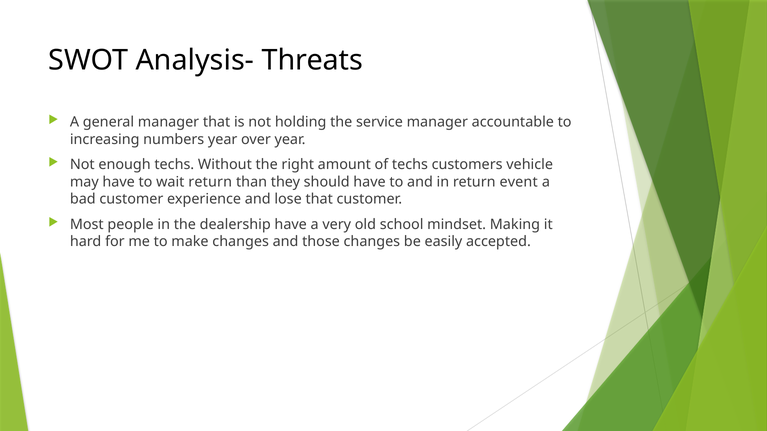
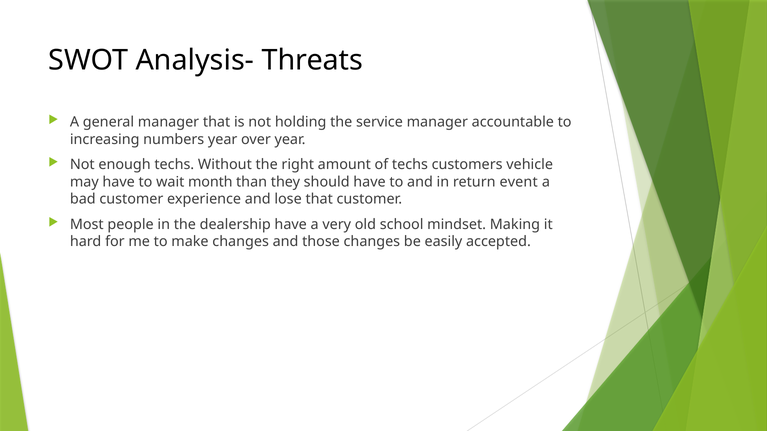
wait return: return -> month (210, 182)
